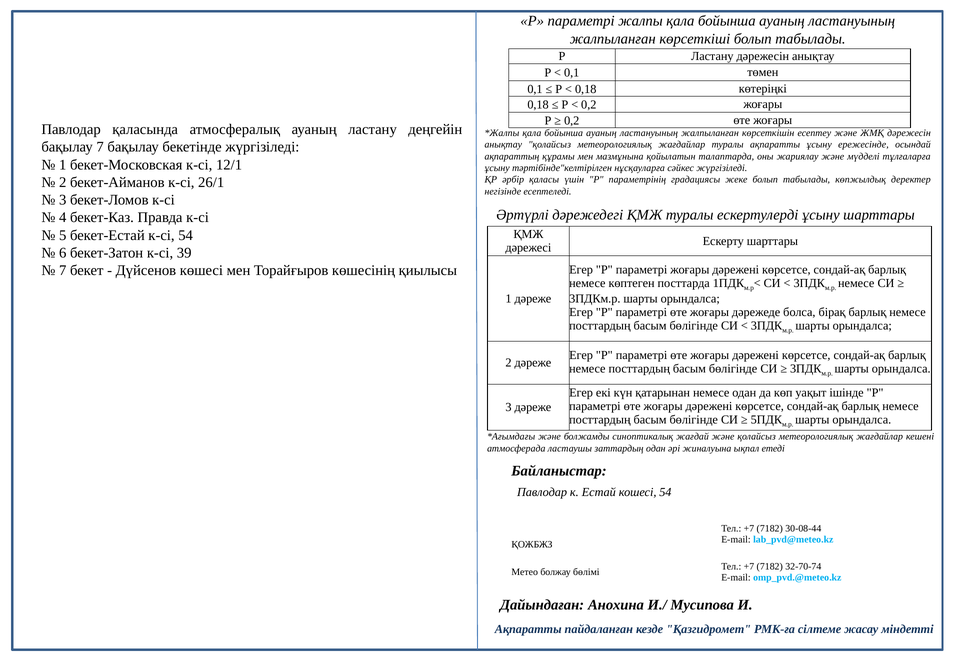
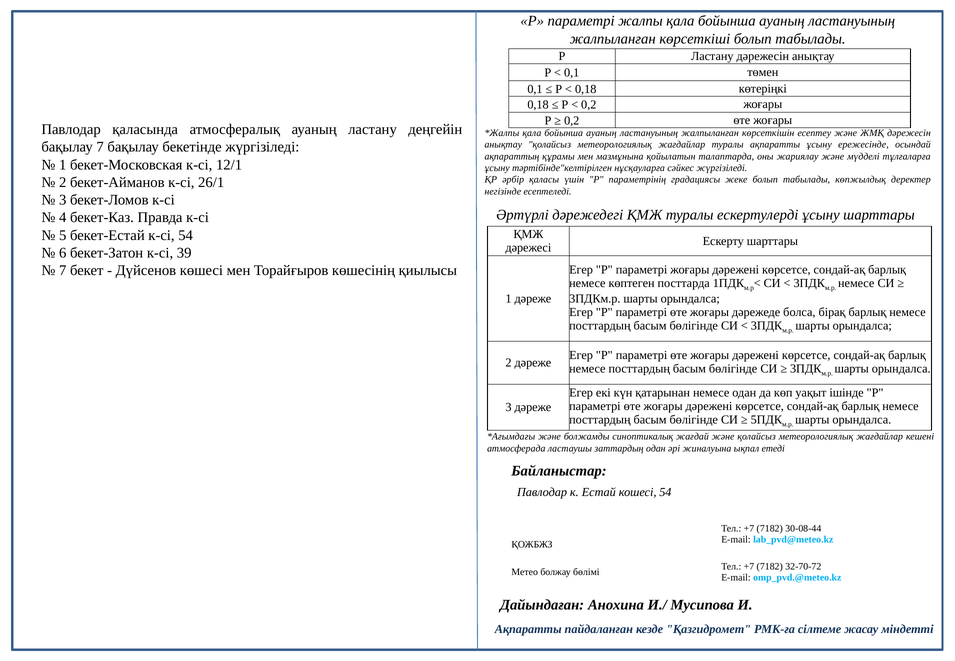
32-70-74: 32-70-74 -> 32-70-72 (803, 567)
